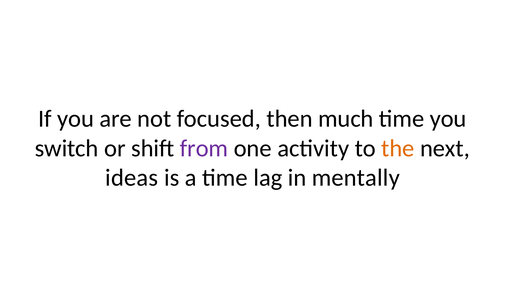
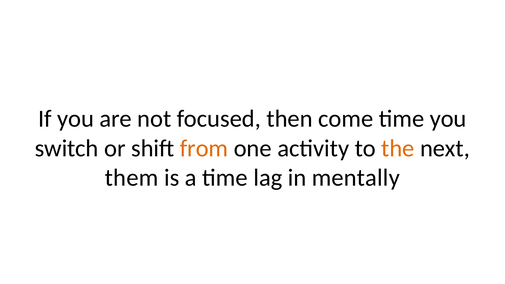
much: much -> come (346, 119)
from colour: purple -> orange (204, 148)
ideas: ideas -> them (132, 178)
